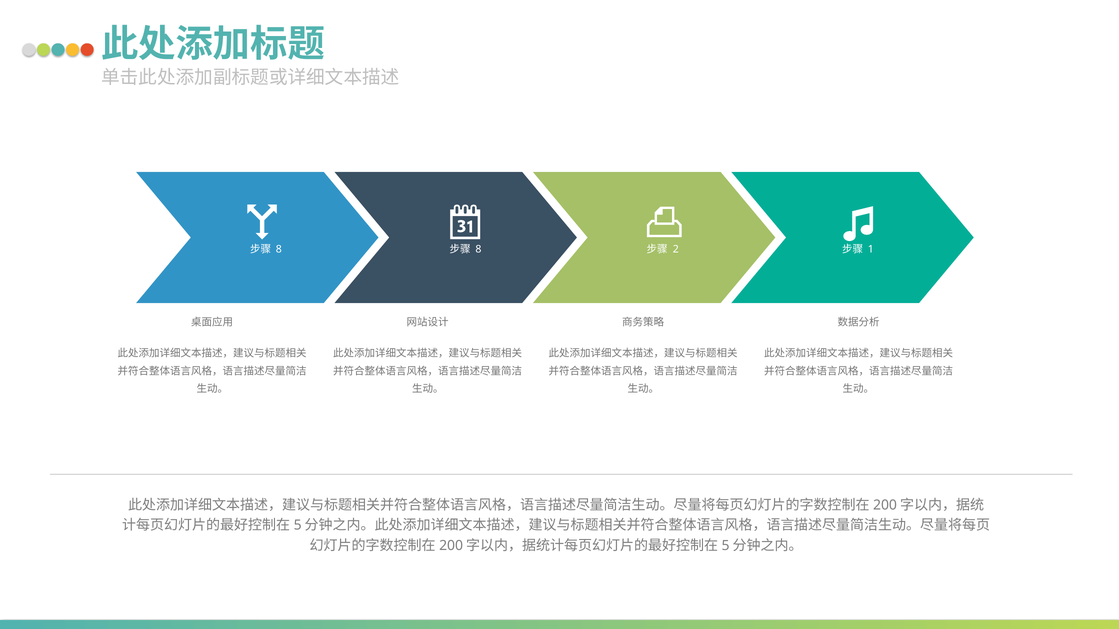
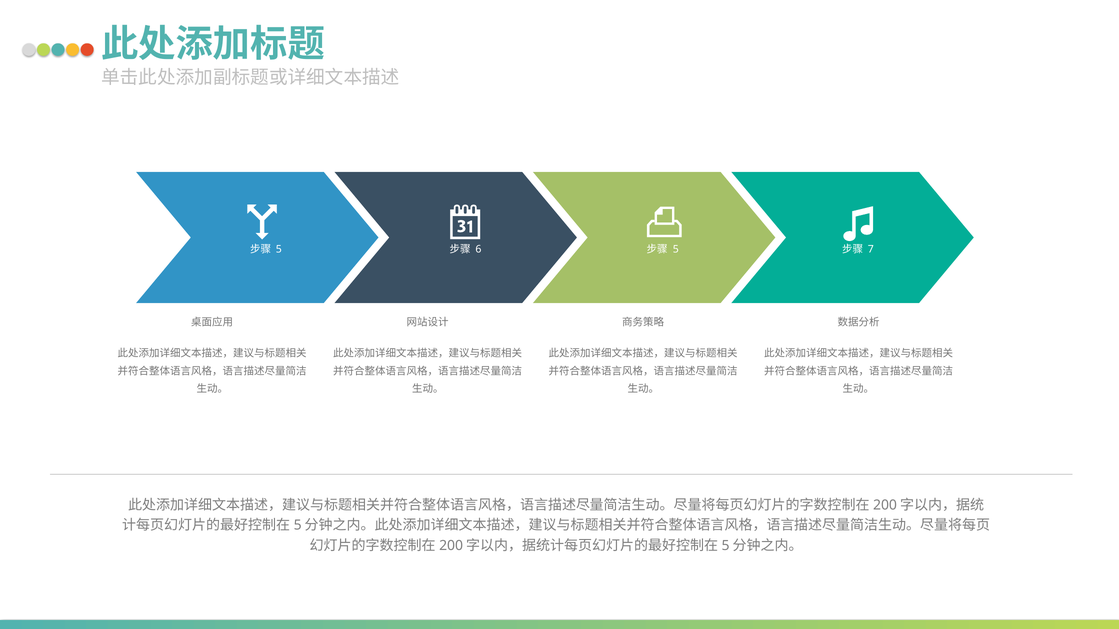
8: 8 -> 5 (279, 249)
8: 8 -> 6 (478, 249)
2: 2 -> 5 (676, 249)
1: 1 -> 7 (871, 249)
